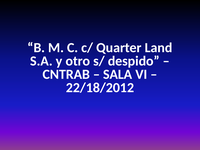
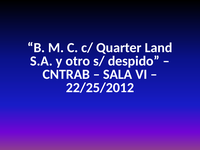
22/18/2012: 22/18/2012 -> 22/25/2012 (100, 88)
